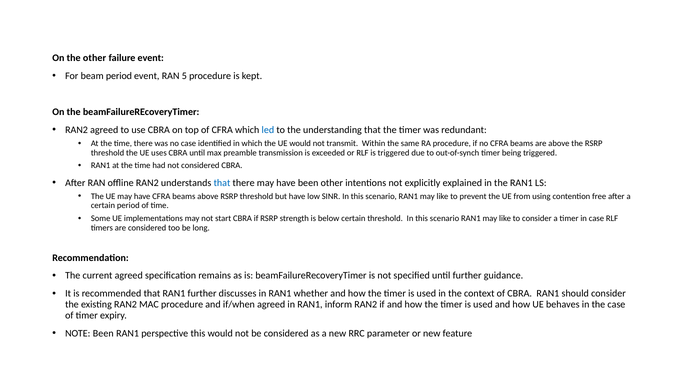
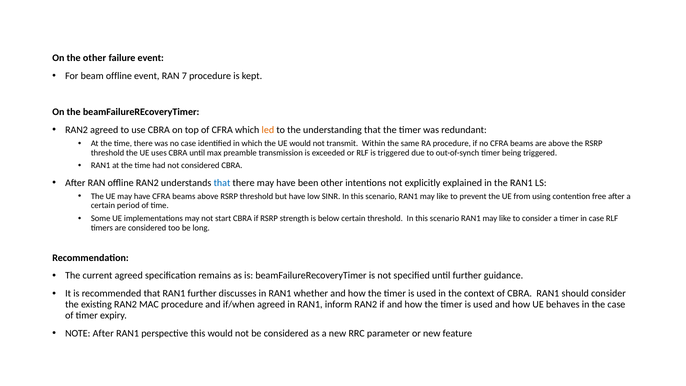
beam period: period -> offline (119, 76)
5: 5 -> 7 (184, 76)
led colour: blue -> orange (268, 130)
NOTE Been: Been -> After (103, 333)
